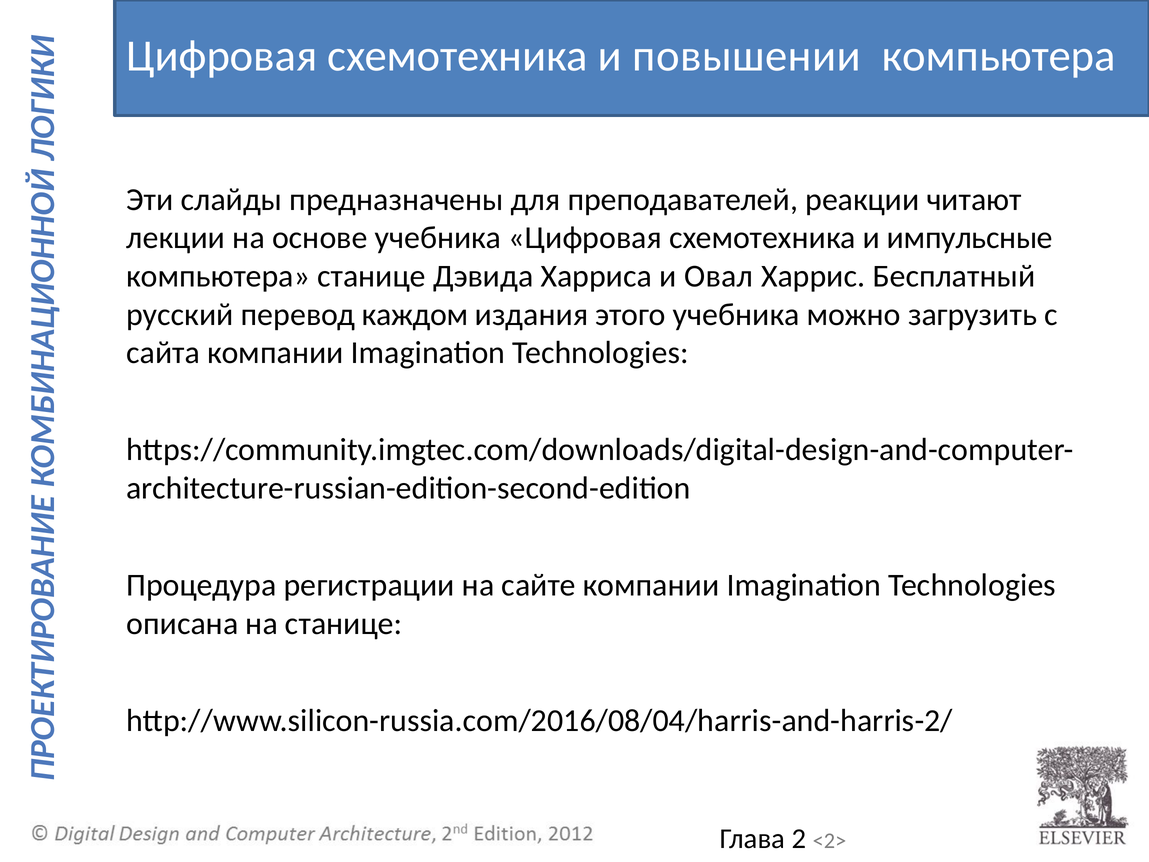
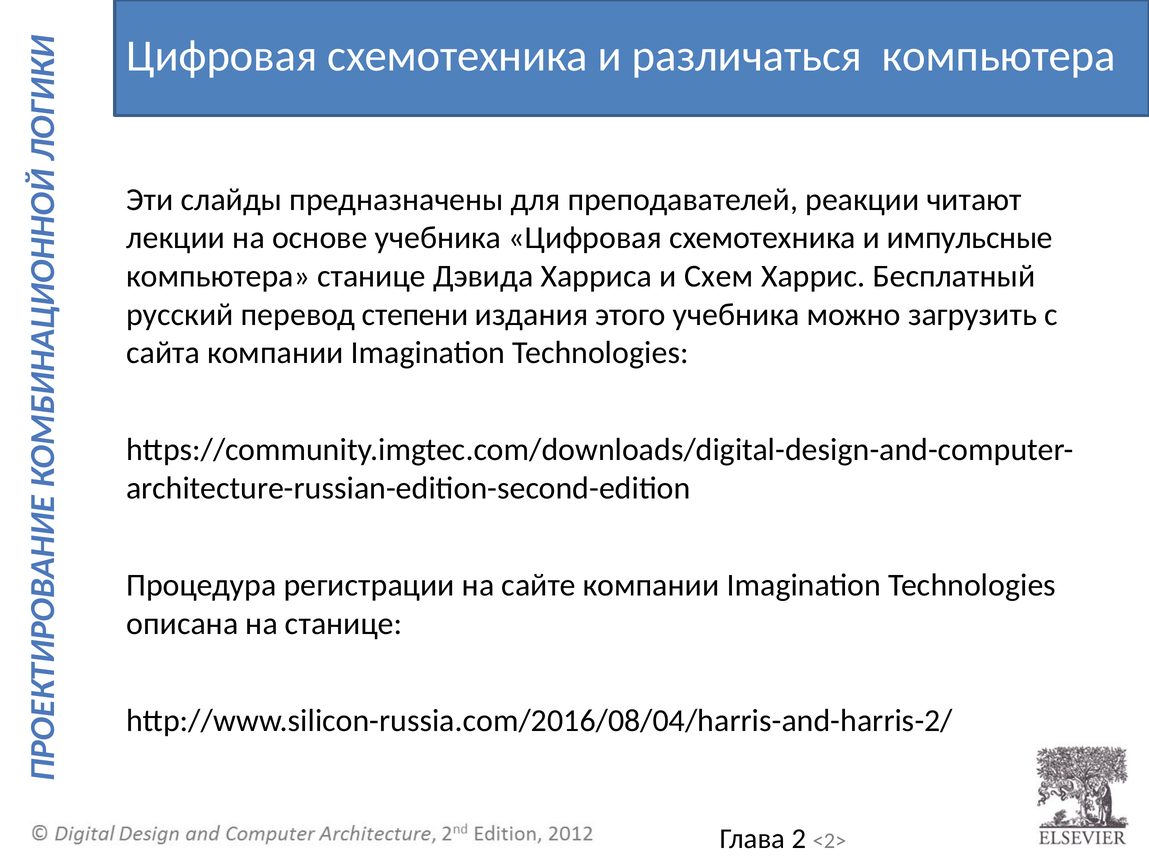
повышении: повышении -> различаться (747, 56)
Овал: Овал -> Схем (719, 276)
каждом: каждом -> степени (415, 314)
